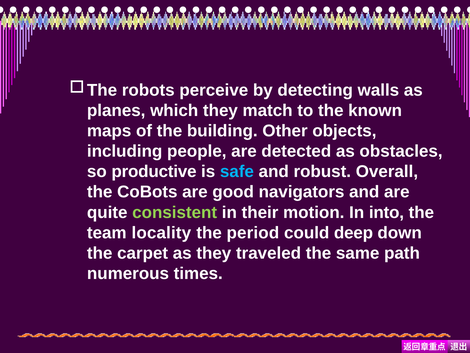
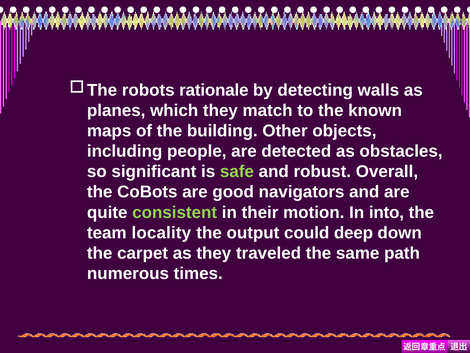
perceive: perceive -> rationale (214, 90)
productive: productive -> significant (154, 171)
safe colour: light blue -> light green (237, 171)
period: period -> output (253, 232)
